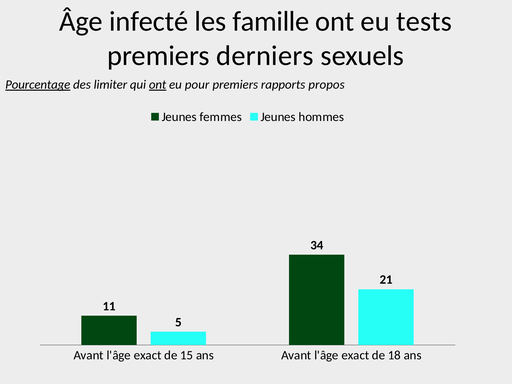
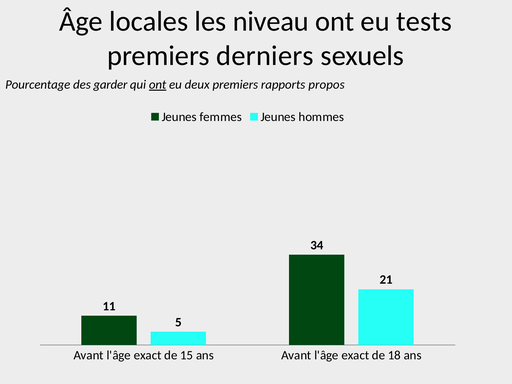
infecté: infecté -> locales (149, 22)
famille: famille -> niveau (271, 22)
Pourcentage underline: present -> none (38, 85)
limiter: limiter -> garder (110, 85)
pour: pour -> deux (197, 85)
